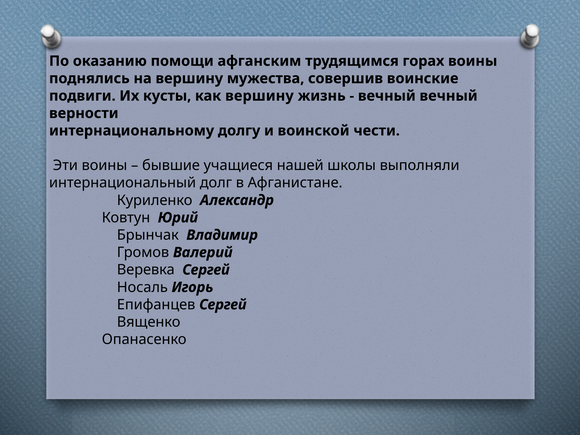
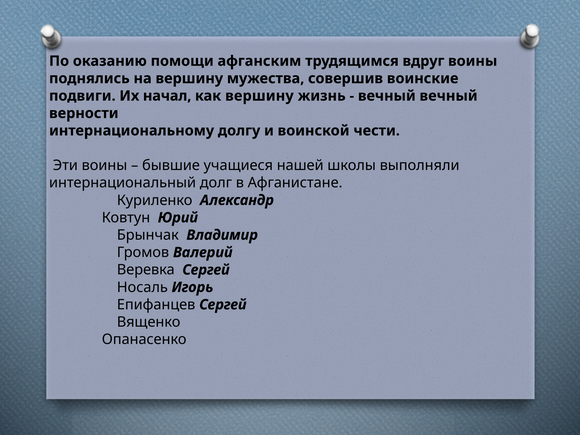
горах: горах -> вдруг (423, 61)
кусты: кусты -> начал (167, 96)
